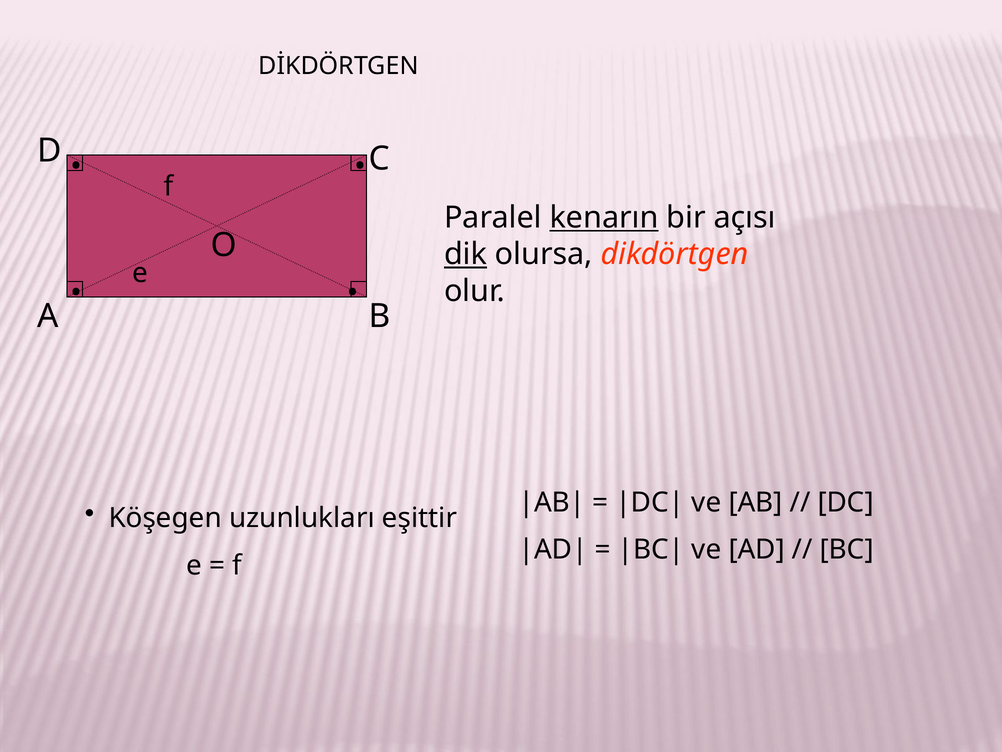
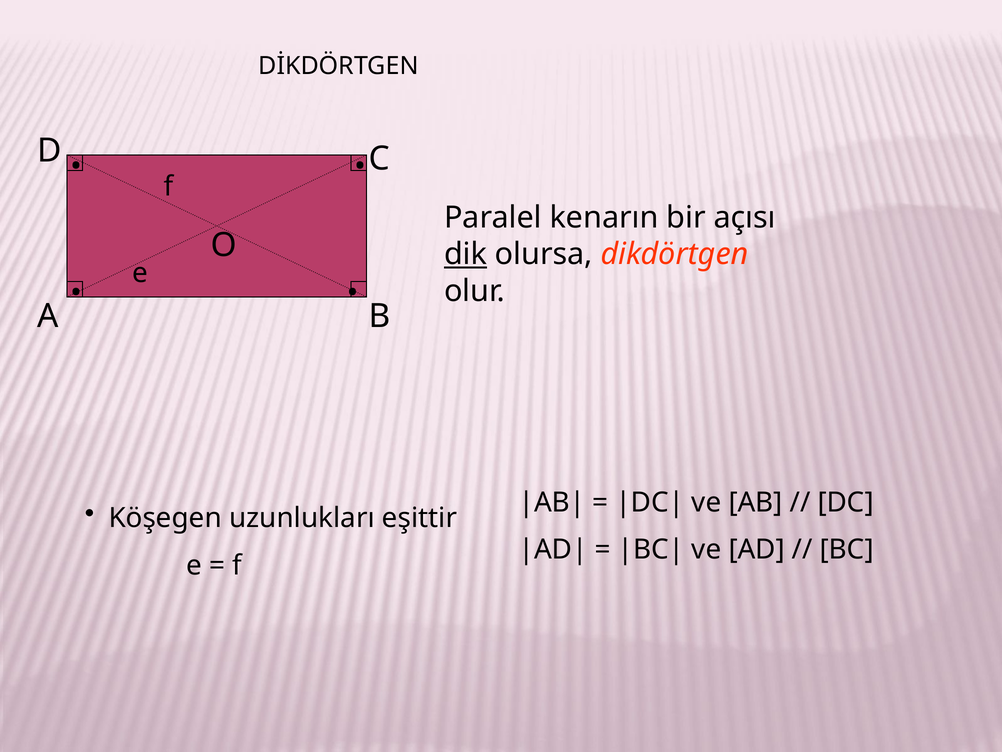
kenarın underline: present -> none (604, 217)
